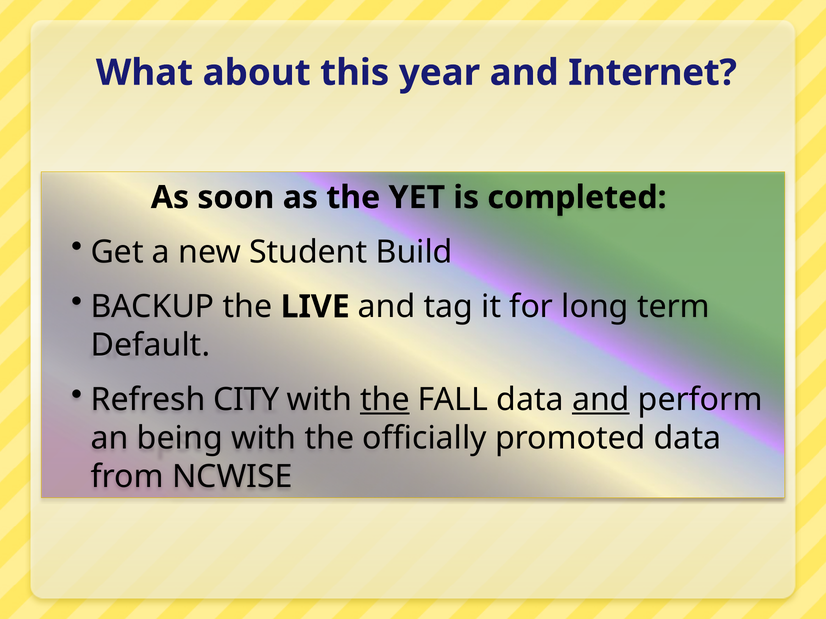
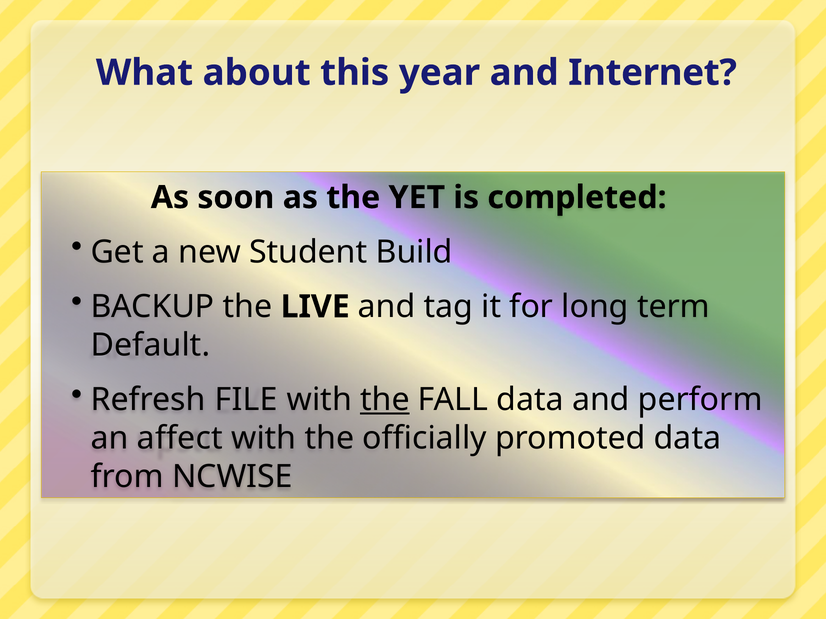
CITY: CITY -> FILE (246, 400)
and underline: present -> none (601, 400)
being: being -> affect (180, 439)
